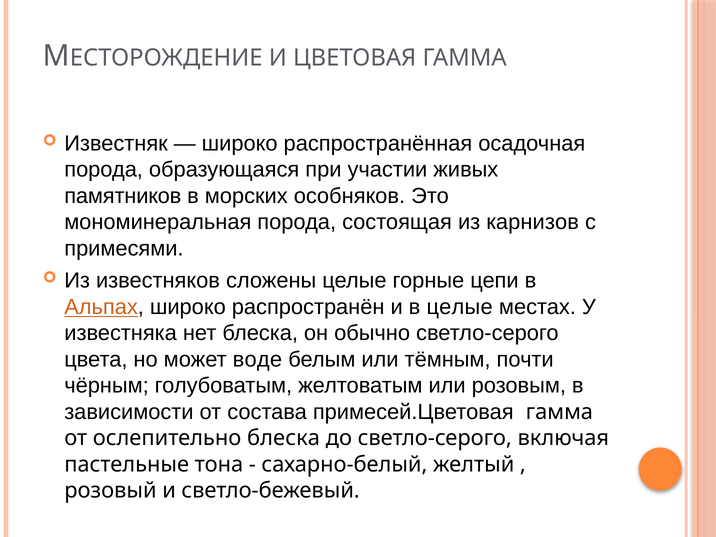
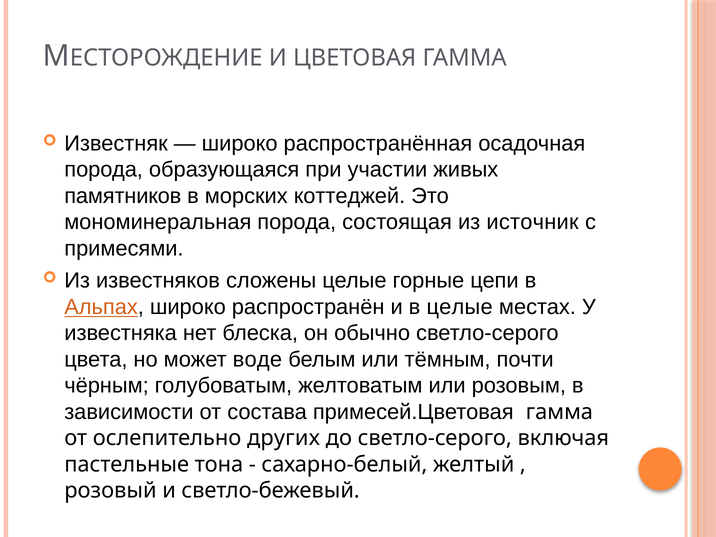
особняков: особняков -> коттеджей (349, 196)
карнизов: карнизов -> источник (533, 222)
ослепительно блеска: блеска -> других (283, 438)
